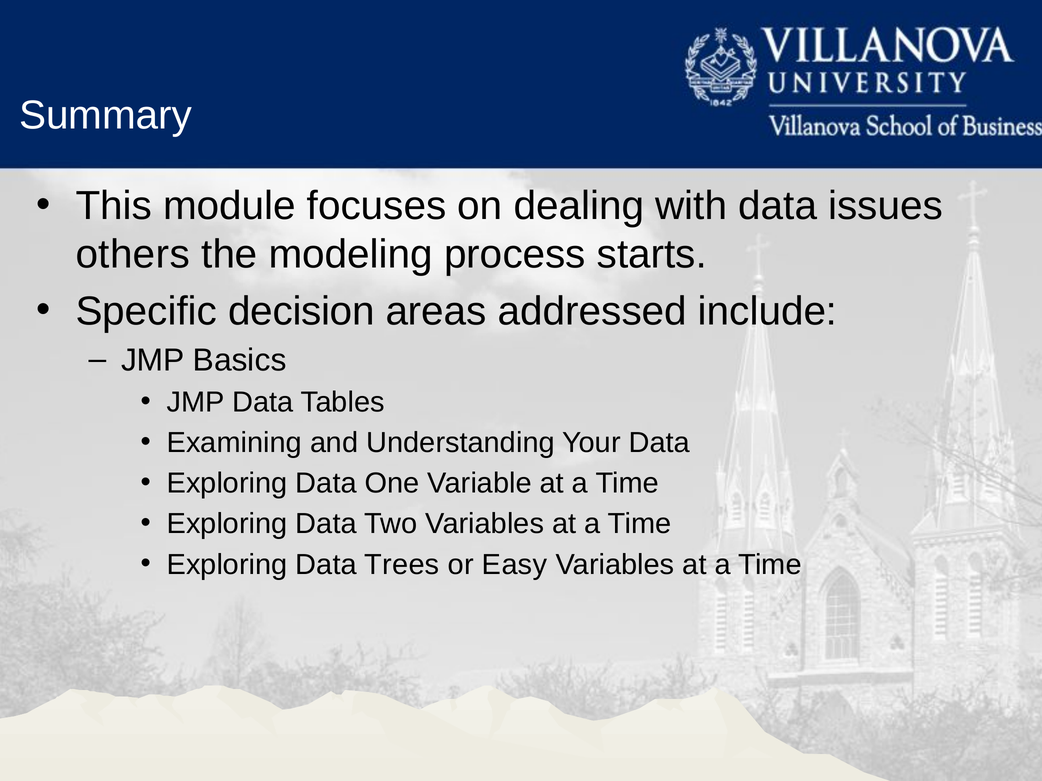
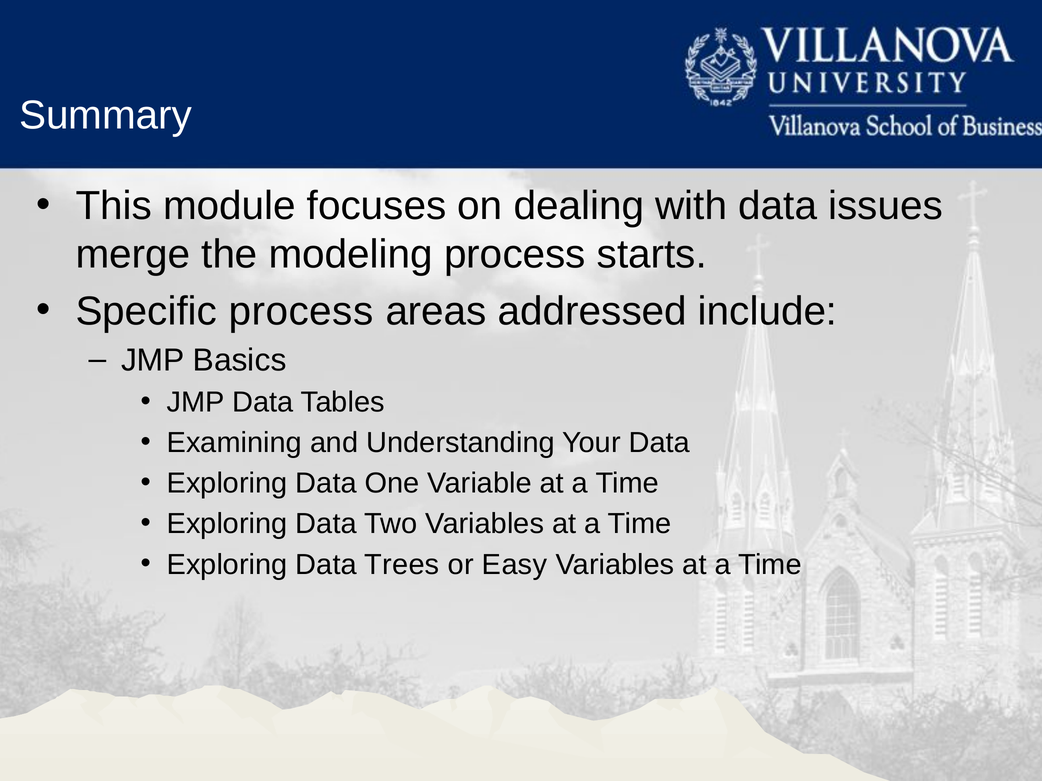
others: others -> merge (133, 255)
Specific decision: decision -> process (301, 311)
